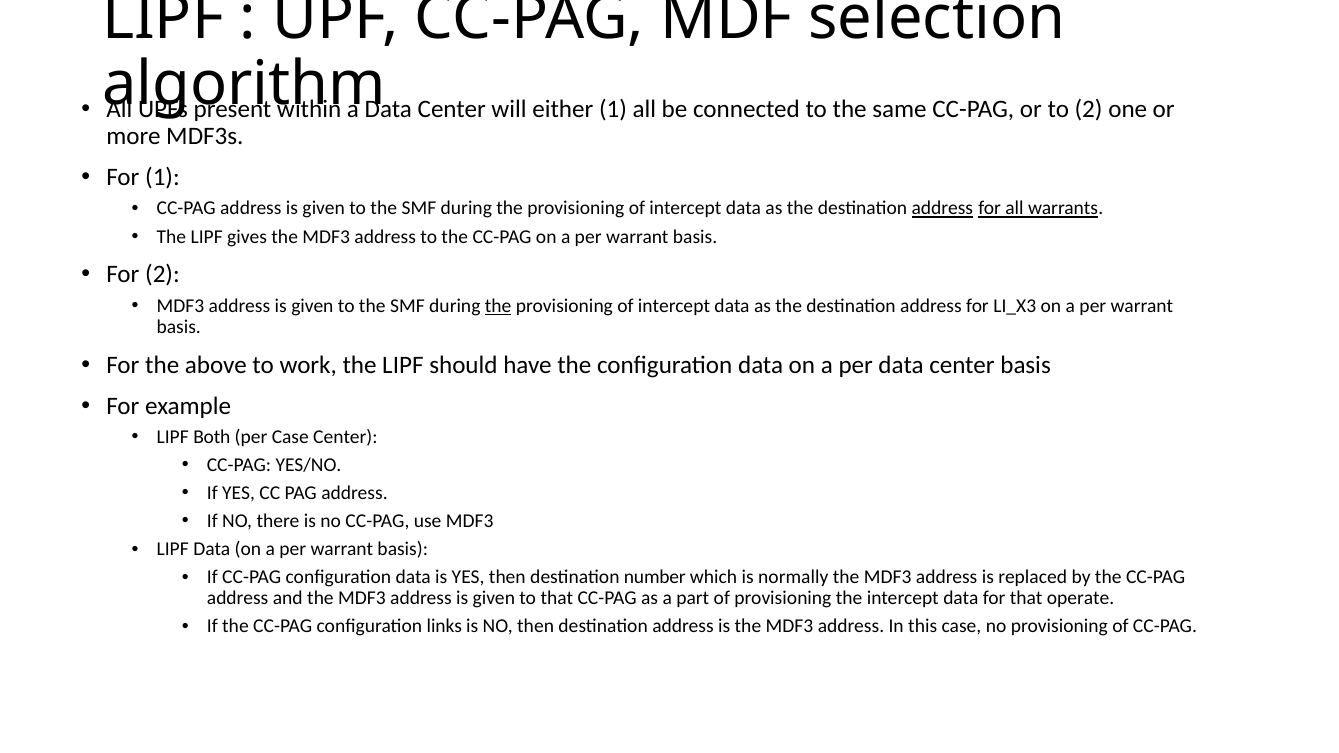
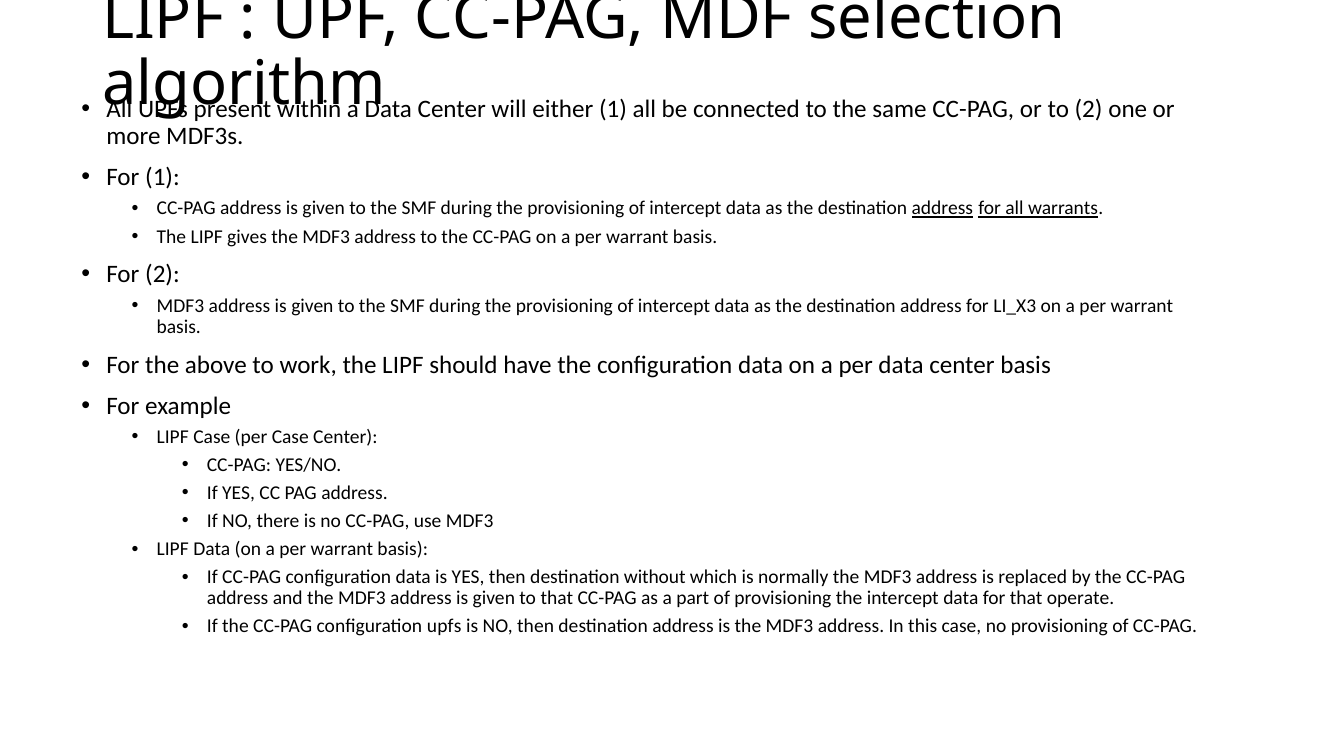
the underline: present -> none (498, 306)
LIPF Both: Both -> Case (212, 437)
number: number -> without (655, 578)
configuration links: links -> upfs (444, 627)
